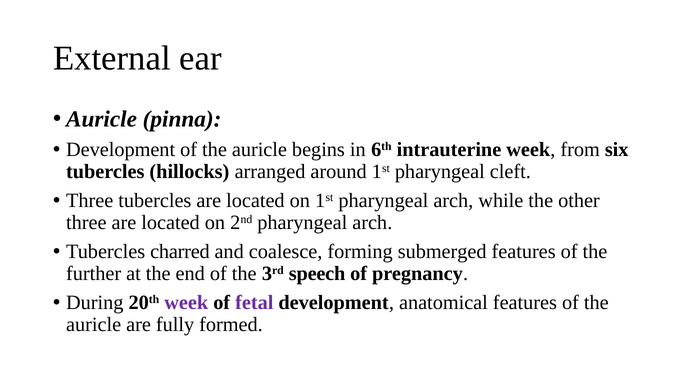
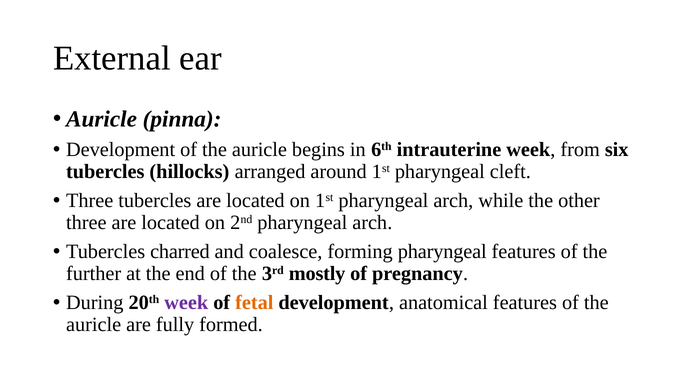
forming submerged: submerged -> pharyngeal (442, 252)
speech: speech -> mostly (317, 274)
fetal colour: purple -> orange (254, 303)
